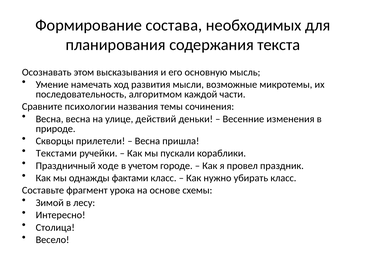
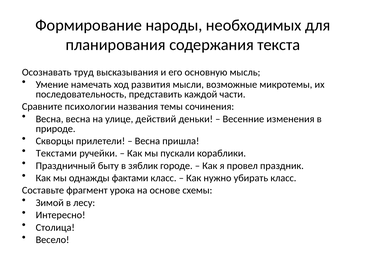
состава: состава -> народы (174, 25)
этом: этом -> труд (84, 72)
алгоритмом: алгоритмом -> представить (155, 94)
ходе: ходе -> быту (108, 166)
учетом: учетом -> зяблик (143, 166)
